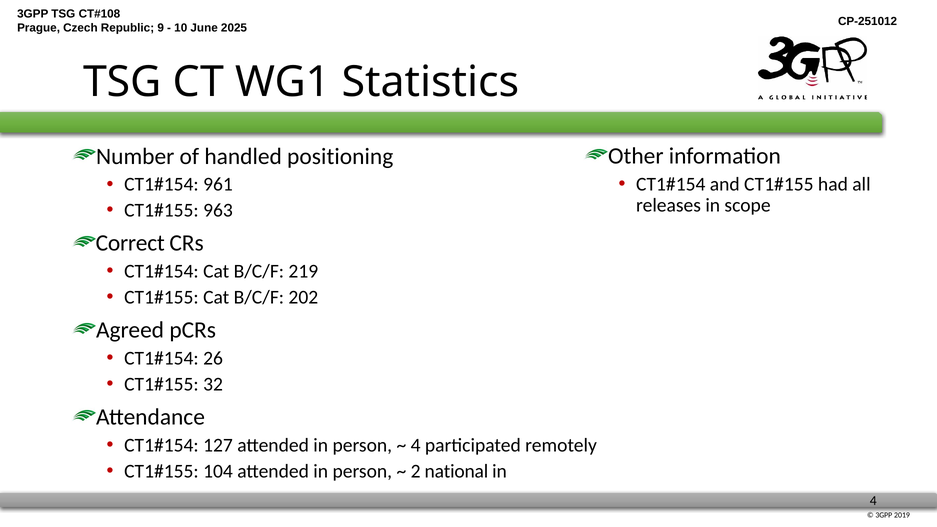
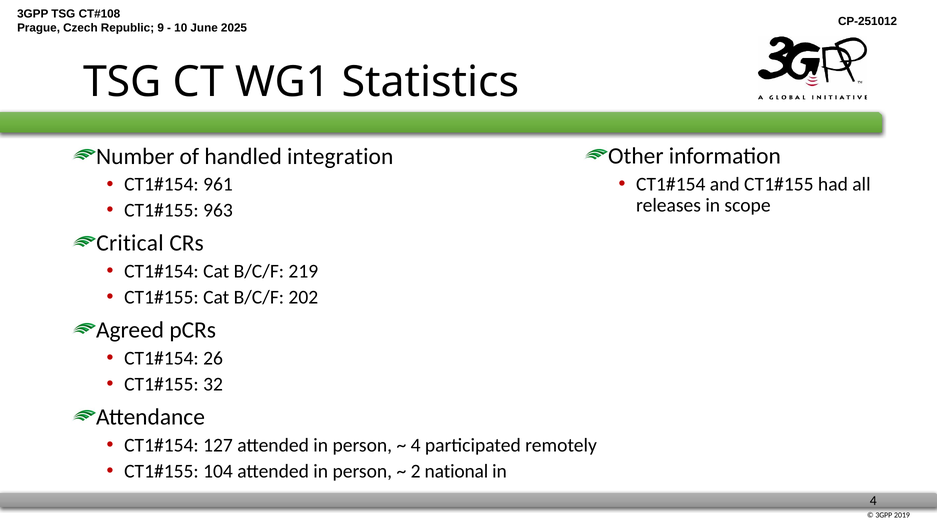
positioning: positioning -> integration (340, 156)
Correct: Correct -> Critical (130, 243)
